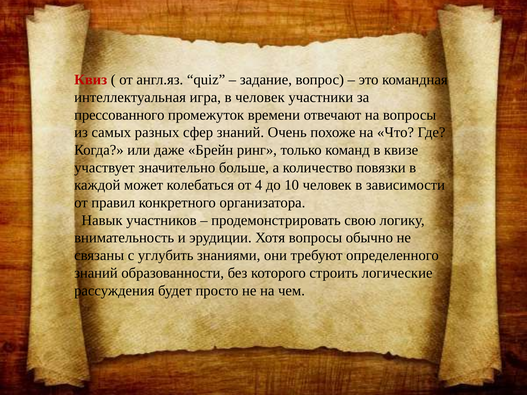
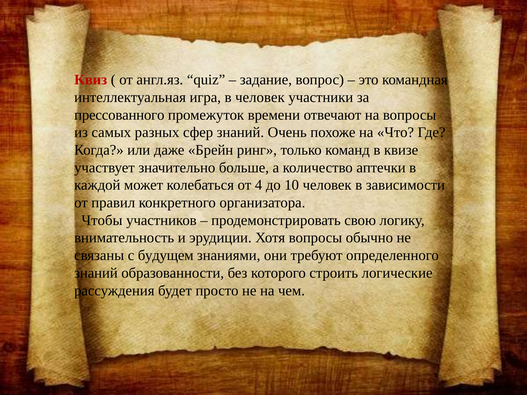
повязки: повязки -> аптечки (381, 168)
Навык: Навык -> Чтобы (102, 220)
углубить: углубить -> будущем (166, 256)
